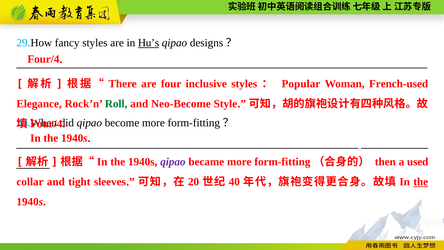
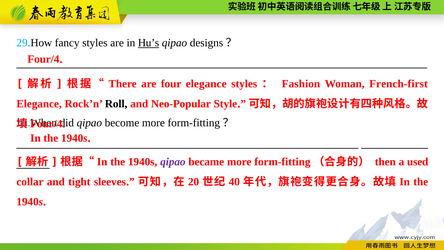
four inclusive: inclusive -> elegance (206, 84)
Popular: Popular -> Fashion (301, 84)
French-used: French-used -> French-first (399, 84)
Roll colour: green -> black (116, 104)
Neo-Become: Neo-Become -> Neo-Popular (181, 104)
the underline: present -> none (421, 182)
